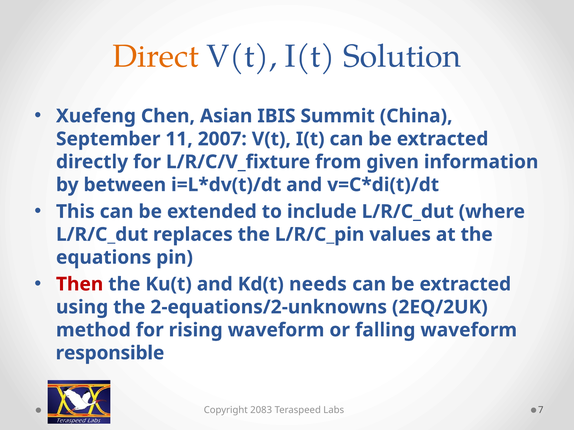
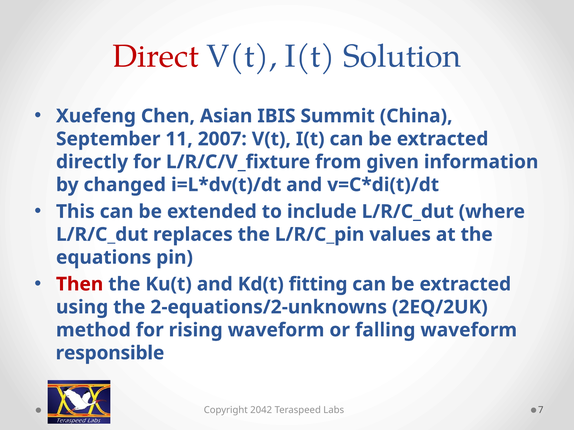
Direct colour: orange -> red (156, 56)
between: between -> changed (125, 185)
needs: needs -> fitting (318, 285)
2083: 2083 -> 2042 (261, 411)
